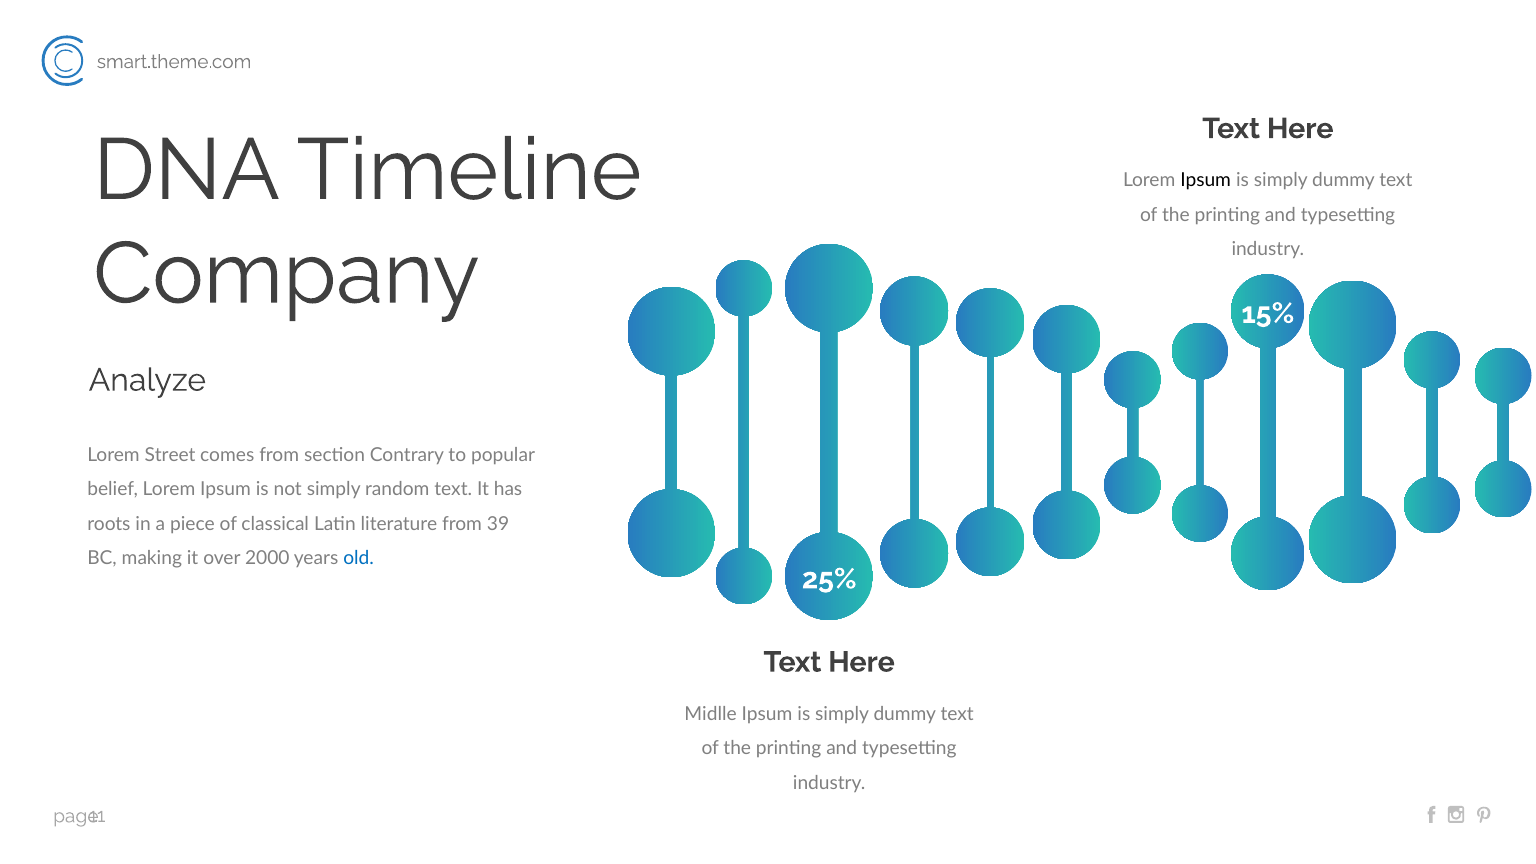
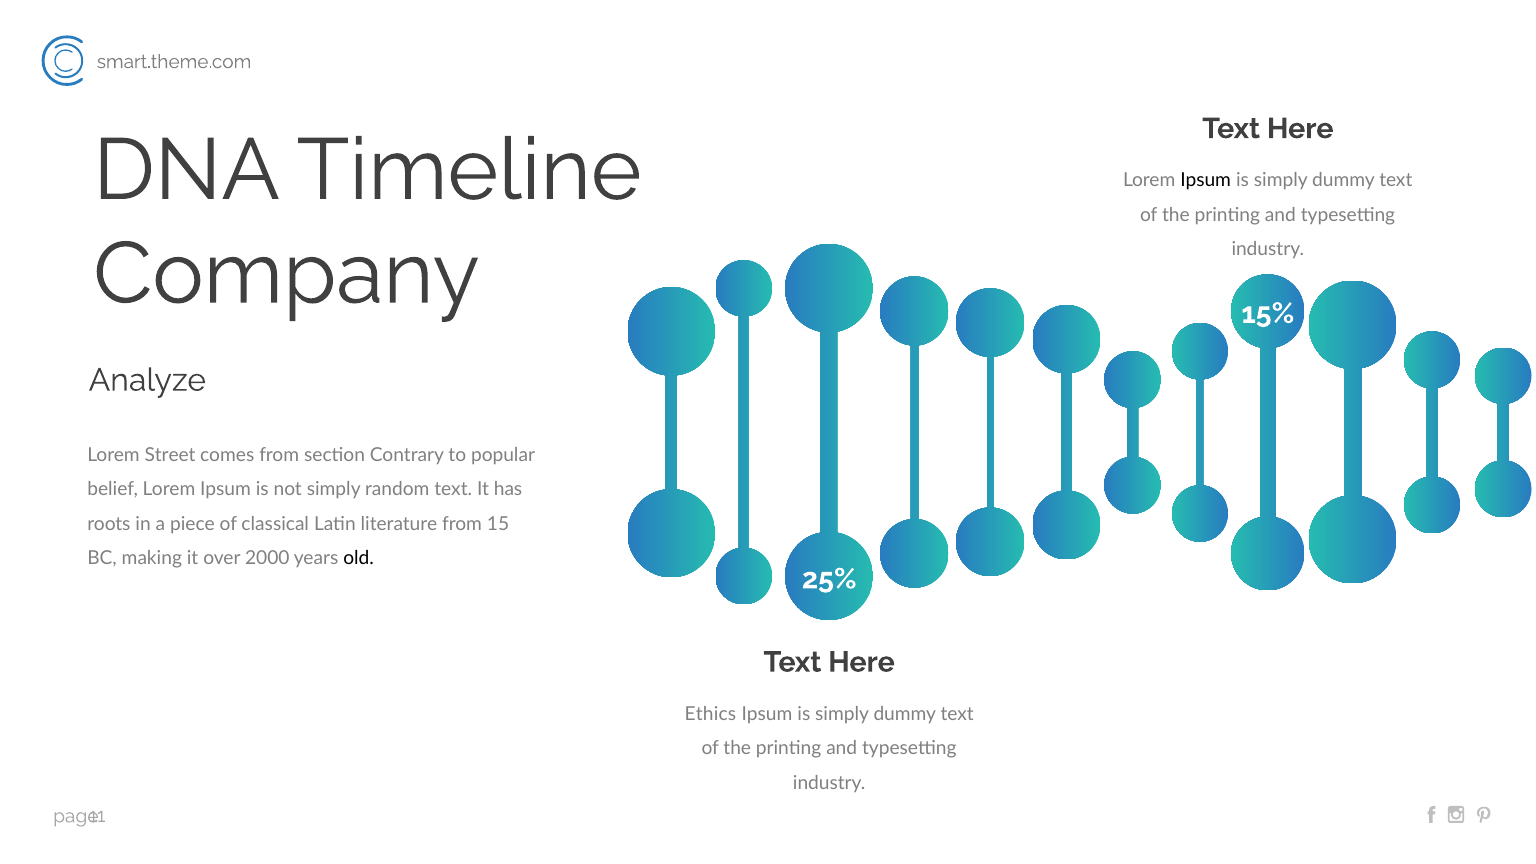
39: 39 -> 15 (498, 524)
old colour: blue -> black (359, 559)
Midlle: Midlle -> Ethics (710, 714)
